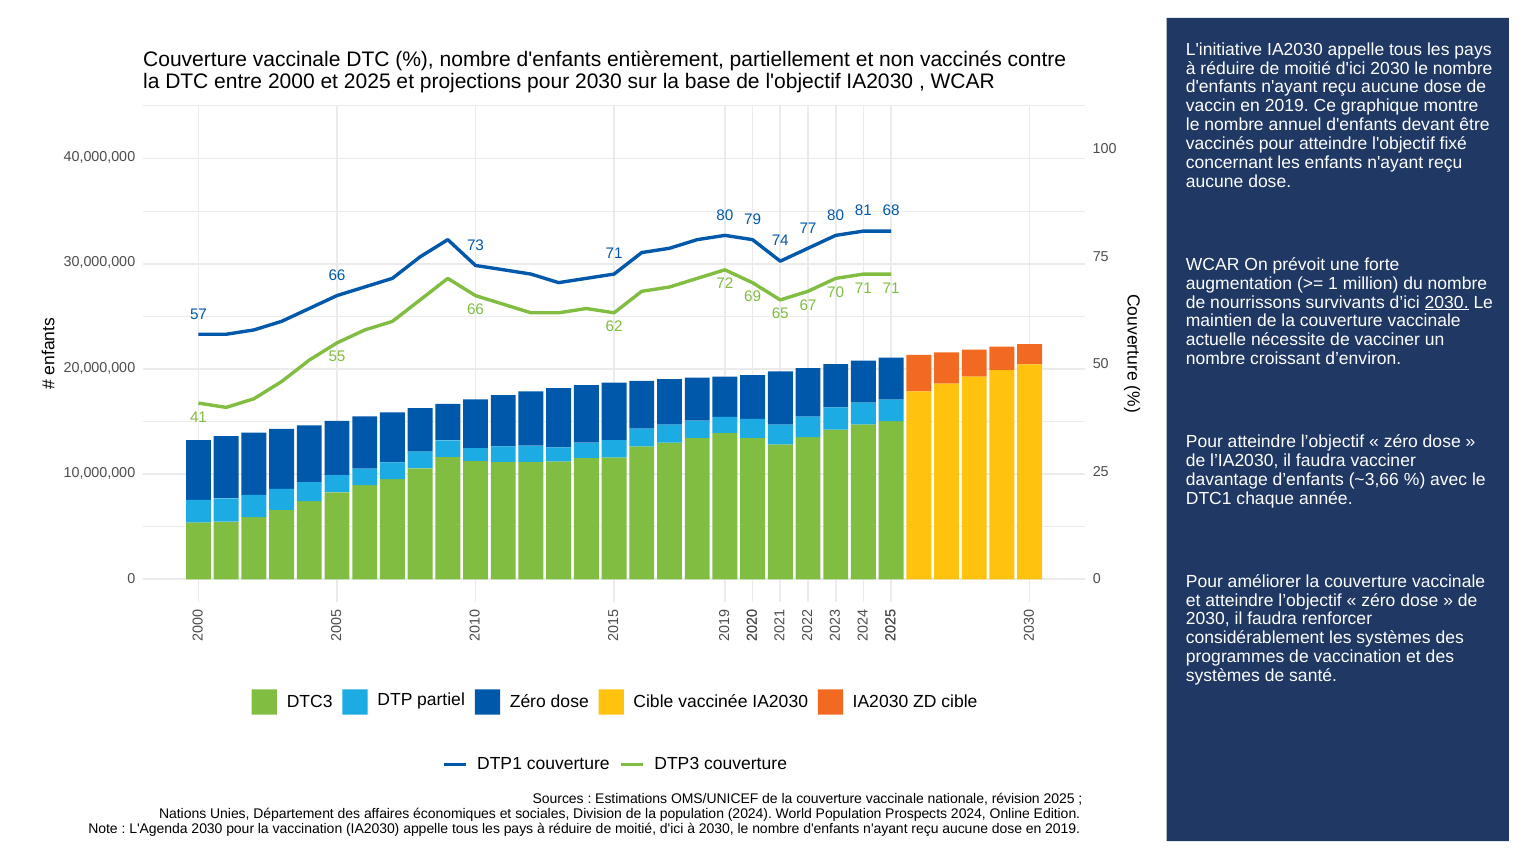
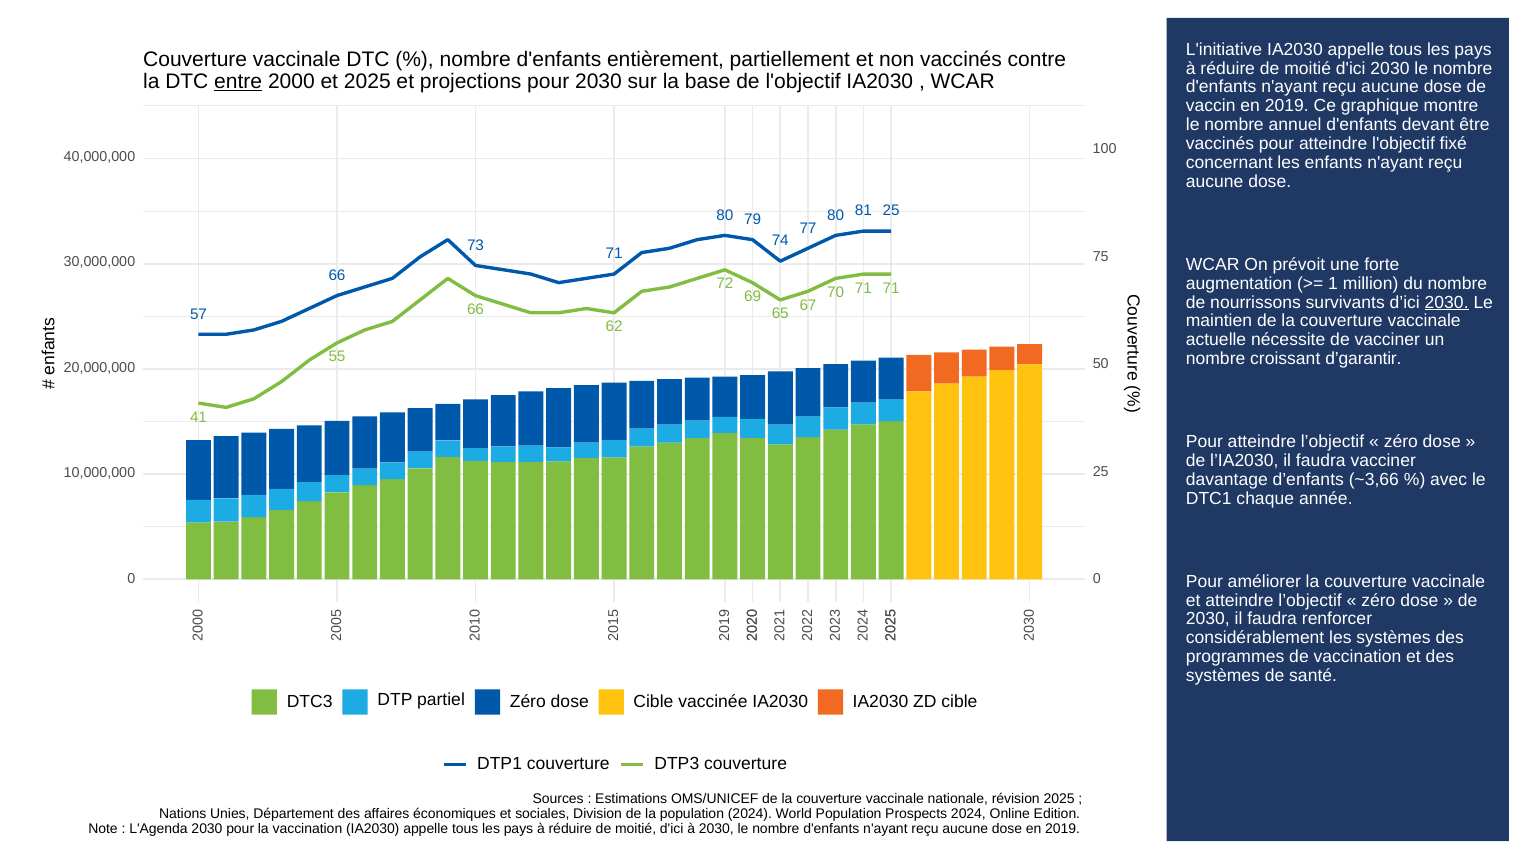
entre underline: none -> present (238, 82)
81 68: 68 -> 25 (891, 211)
d’environ: d’environ -> d’garantir (1363, 359)
